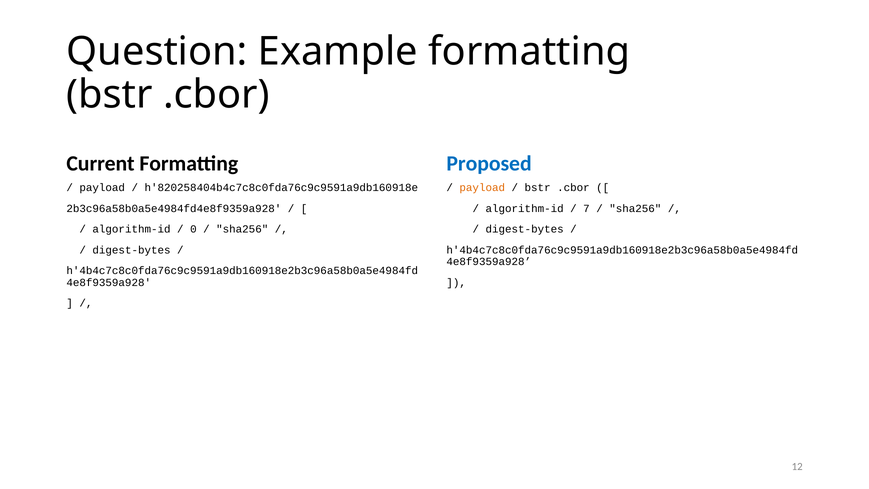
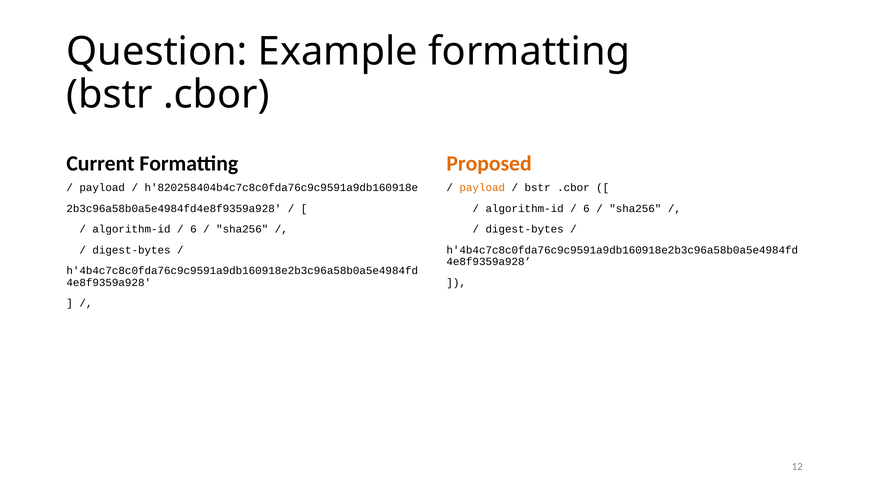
Proposed colour: blue -> orange (489, 163)
7: 7 -> 6 (586, 208)
0: 0 -> 6 (193, 229)
